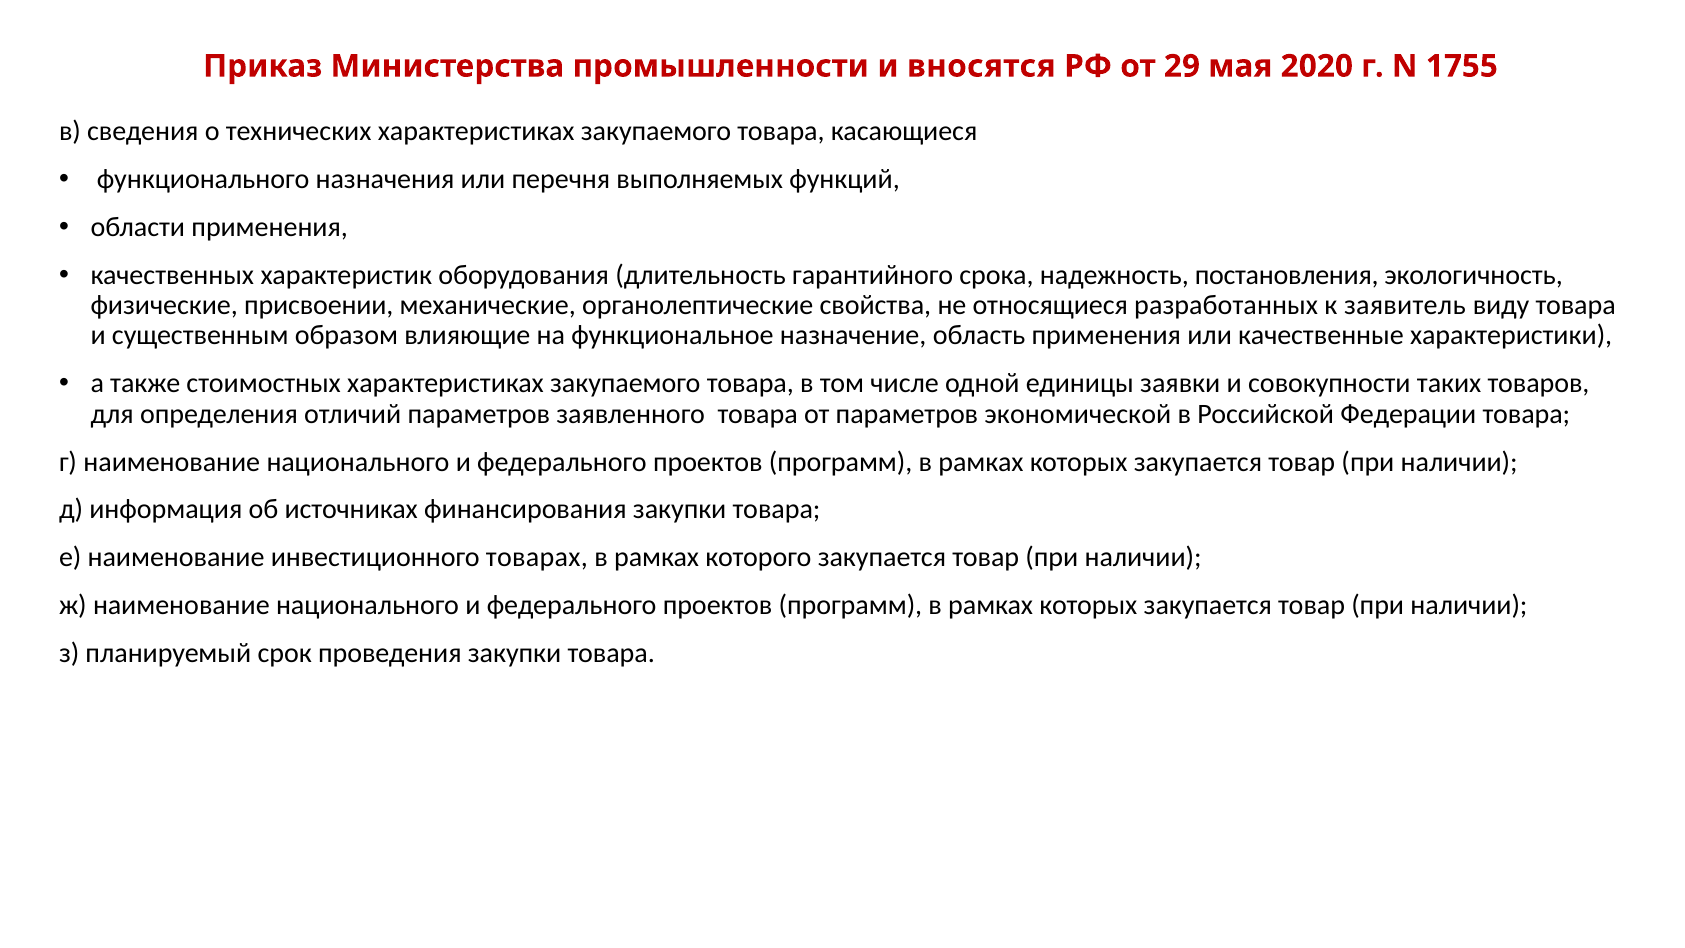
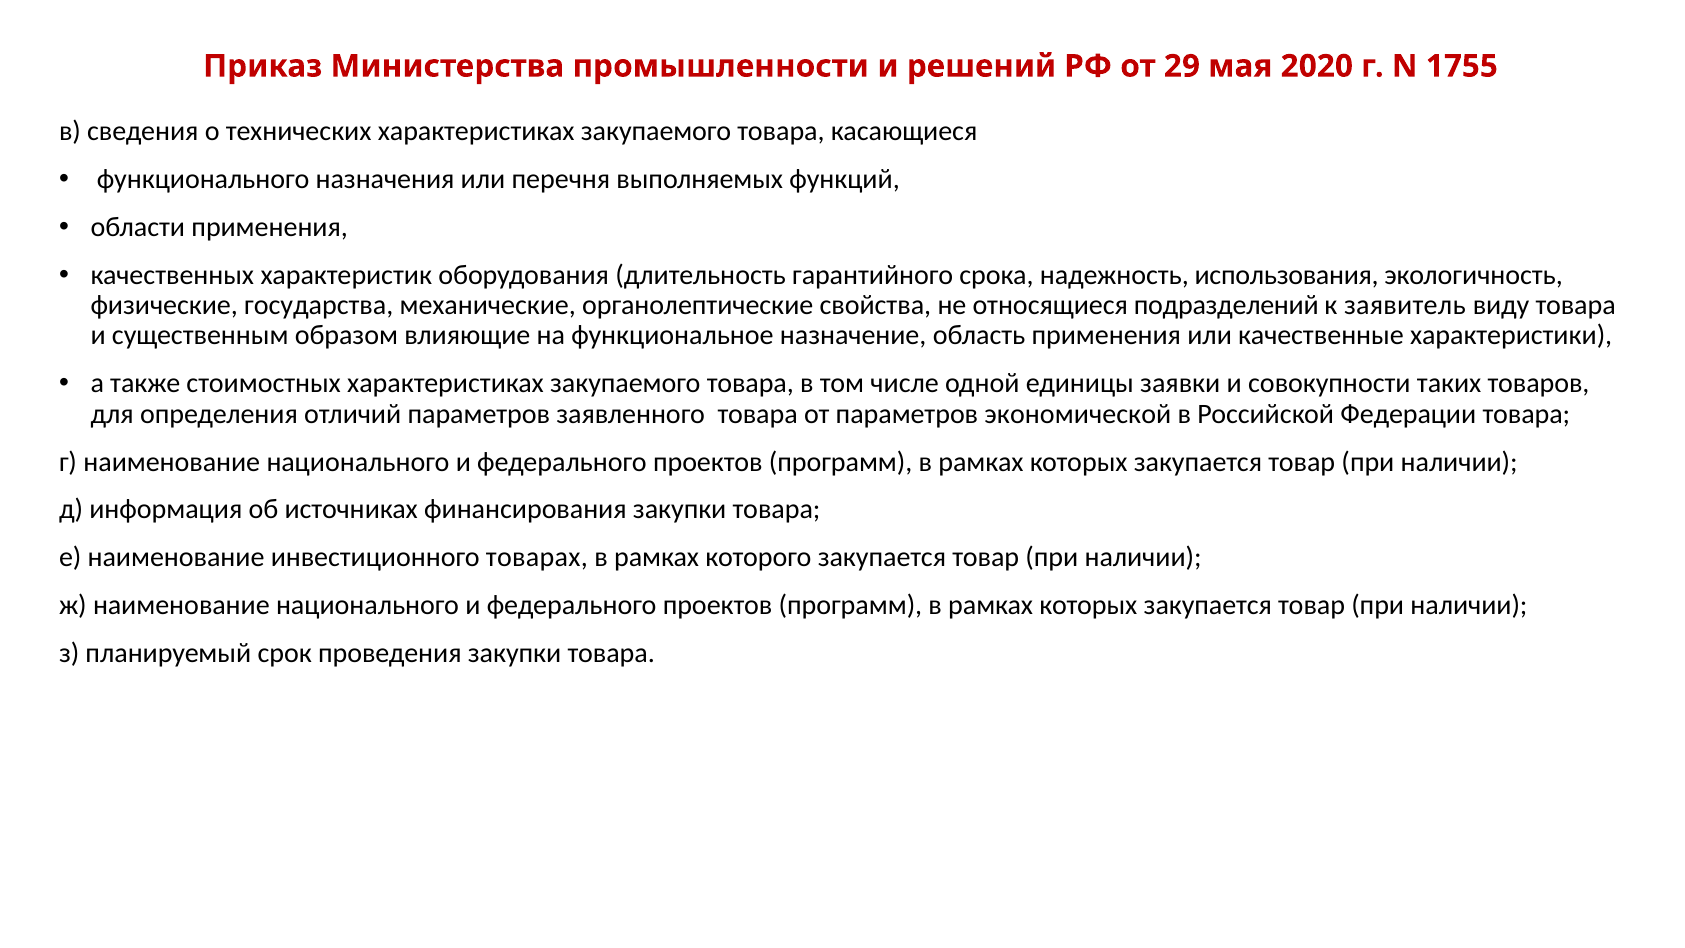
вносятся: вносятся -> решений (982, 66)
постановления: постановления -> использования (1287, 275)
присвоении: присвоении -> государства (319, 305)
разработанных: разработанных -> подразделений (1226, 305)
